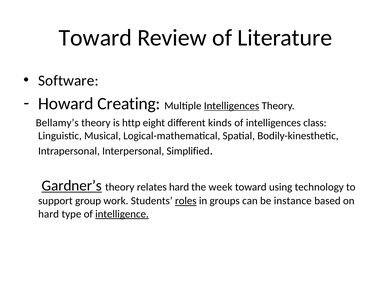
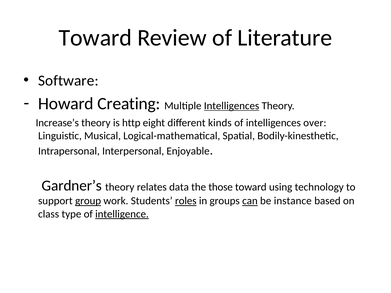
Bellamy’s: Bellamy’s -> Increase’s (57, 123)
class: class -> over (315, 123)
Simplified: Simplified -> Enjoyable (188, 151)
Gardner’s underline: present -> none (72, 186)
relates hard: hard -> data (179, 187)
week: week -> those (221, 187)
group underline: none -> present (88, 201)
can underline: none -> present (250, 201)
hard: hard -> class (49, 214)
